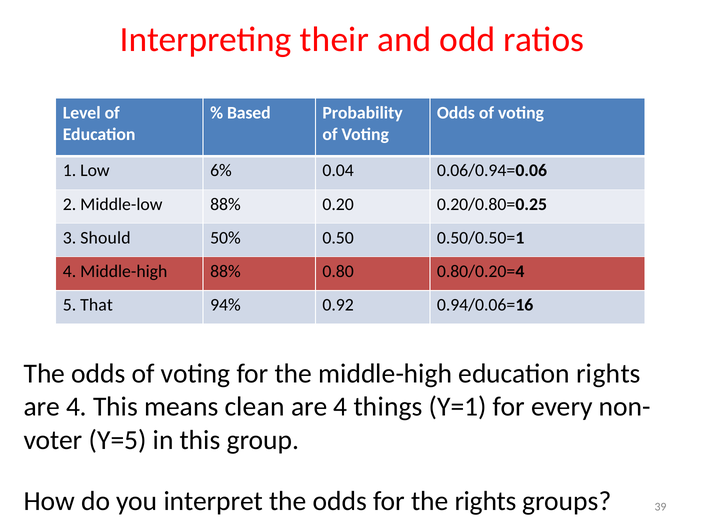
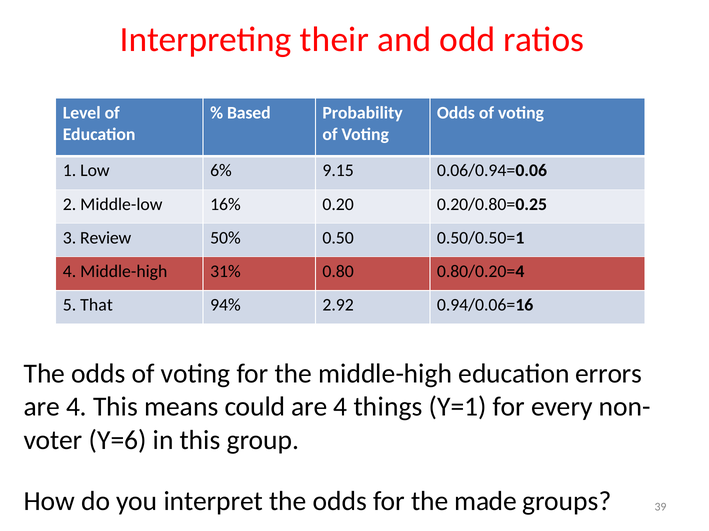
0.04: 0.04 -> 9.15 (338, 171)
Middle-low 88%: 88% -> 16% (225, 205)
Should: Should -> Review (106, 238)
Middle-high 88%: 88% -> 31% (225, 272)
0.92: 0.92 -> 2.92 (338, 305)
education rights: rights -> errors (609, 374)
clean: clean -> could (255, 407)
Y=5: Y=5 -> Y=6 (118, 441)
the rights: rights -> made (486, 502)
